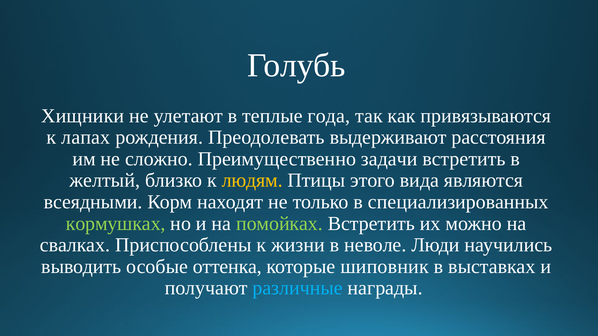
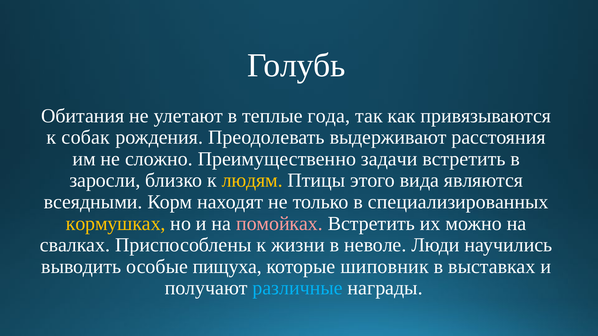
Хищники: Хищники -> Обитания (83, 116)
лапах: лапах -> собак (86, 138)
желтый: желтый -> заросли (105, 181)
кормушках colour: light green -> yellow (116, 224)
помойках colour: light green -> pink (279, 224)
оттенка: оттенка -> пищуха (227, 267)
